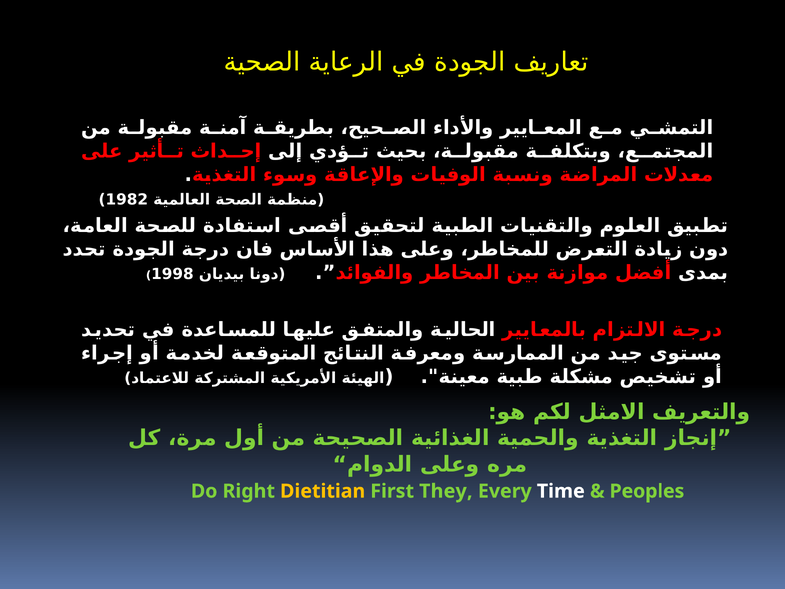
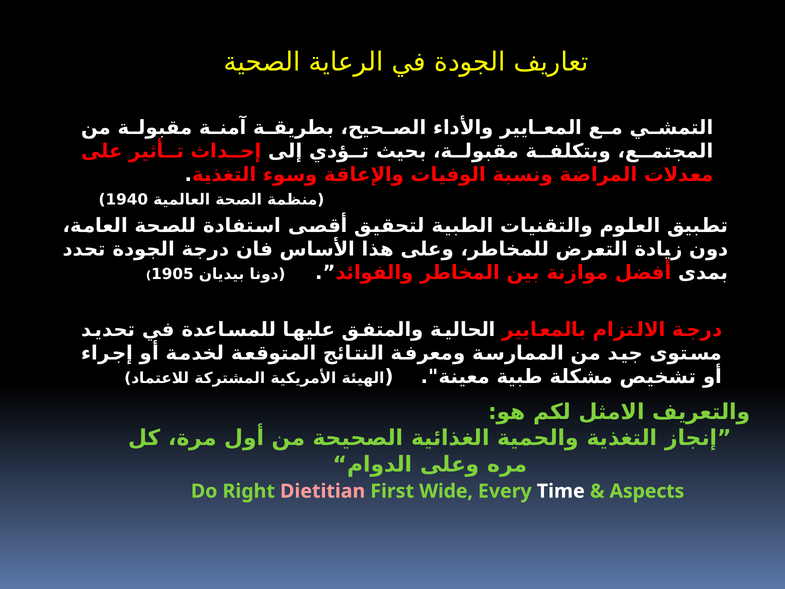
1982: 1982 -> 1940 (127, 200)
1998: 1998 -> 1905 (172, 274)
Dietitian colour: yellow -> pink (323, 491)
They: They -> Wide (446, 491)
Peoples: Peoples -> Aspects (647, 491)
